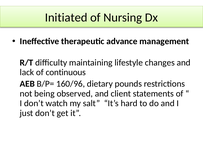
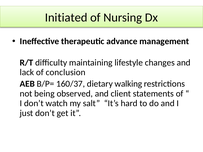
continuous: continuous -> conclusion (66, 72)
160/96: 160/96 -> 160/37 (71, 84)
pounds: pounds -> walking (128, 84)
